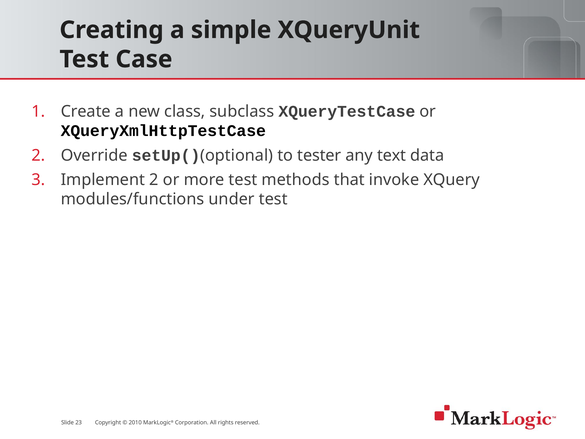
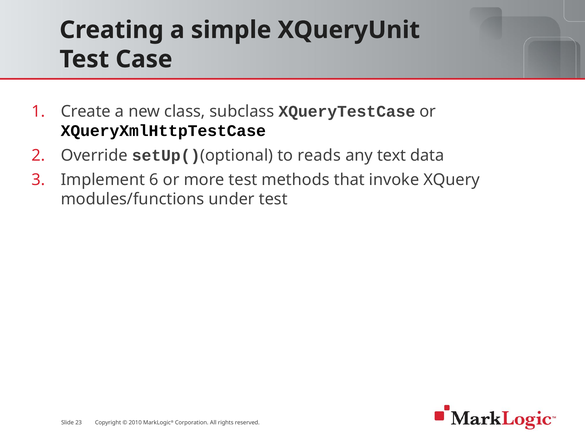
tester: tester -> reads (319, 155)
Implement 2: 2 -> 6 (154, 180)
